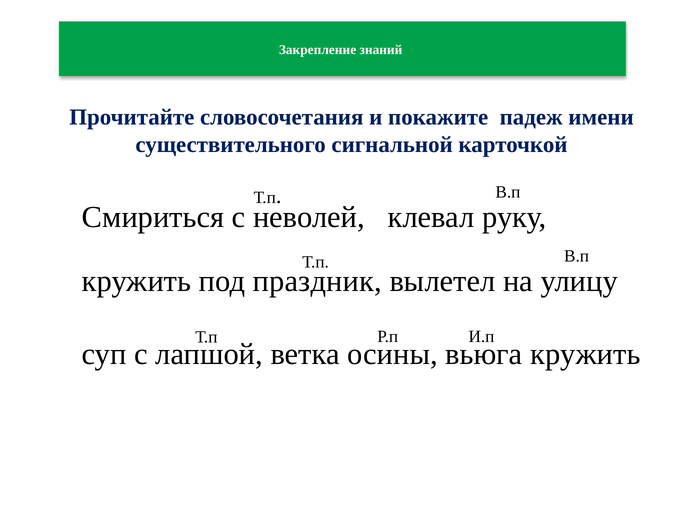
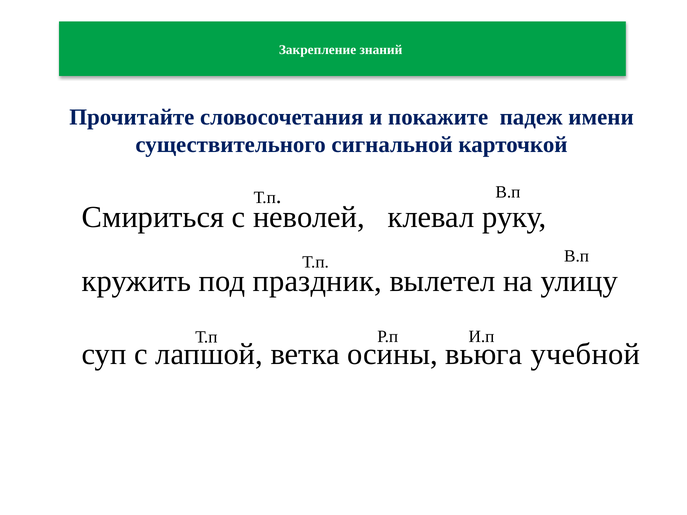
вьюга кружить: кружить -> учебной (585, 354)
